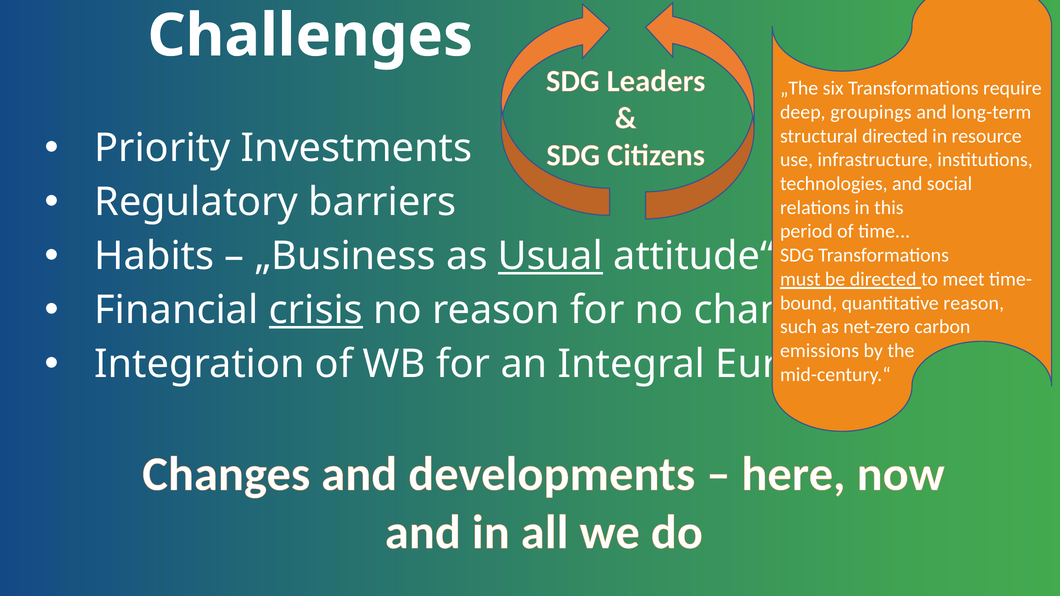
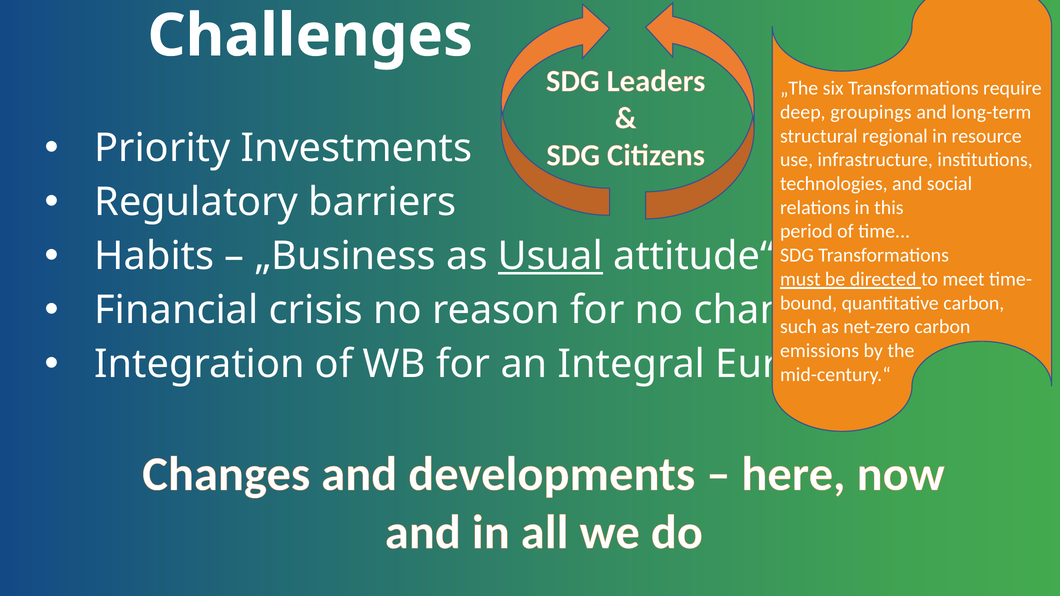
structural directed: directed -> regional (895, 136)
crisis underline: present -> none (316, 310)
quantitative reason: reason -> carbon (974, 303)
